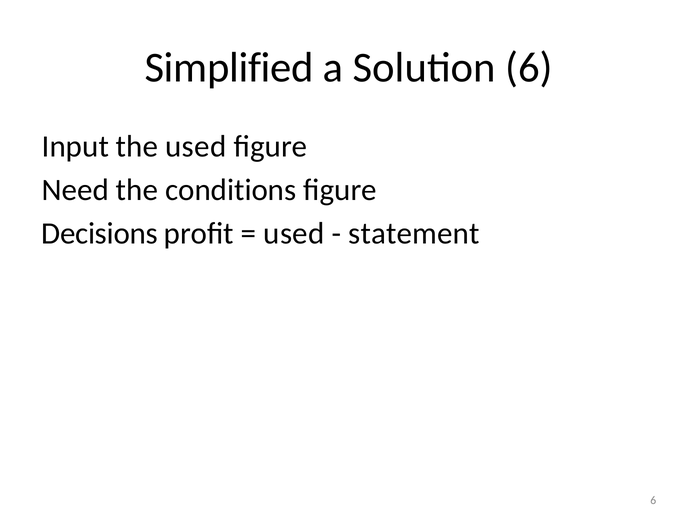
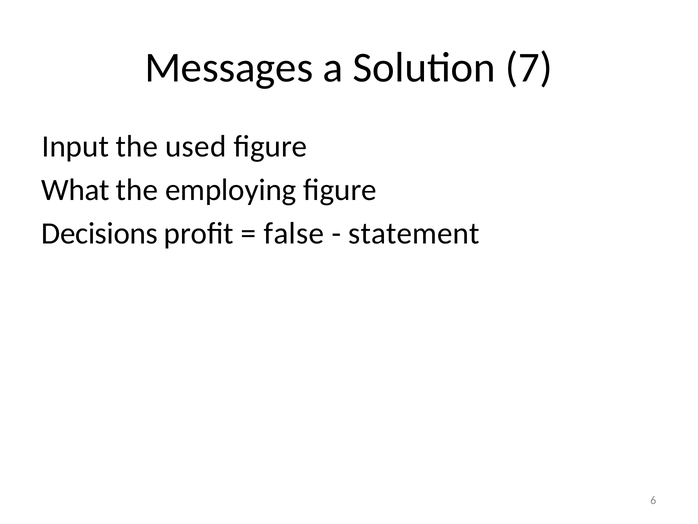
Simplified: Simplified -> Messages (229, 68)
Solution 6: 6 -> 7 (529, 68)
Need: Need -> What (76, 190)
conditions: conditions -> employing (231, 190)
used: used -> false (294, 233)
